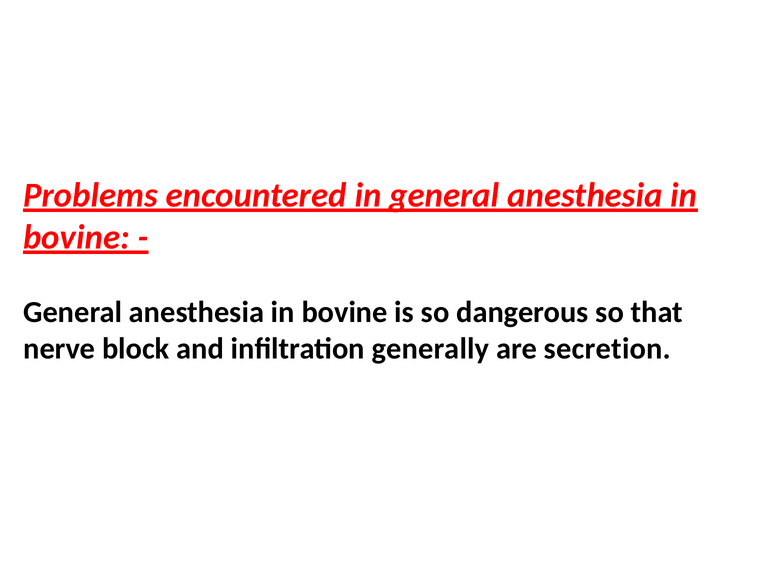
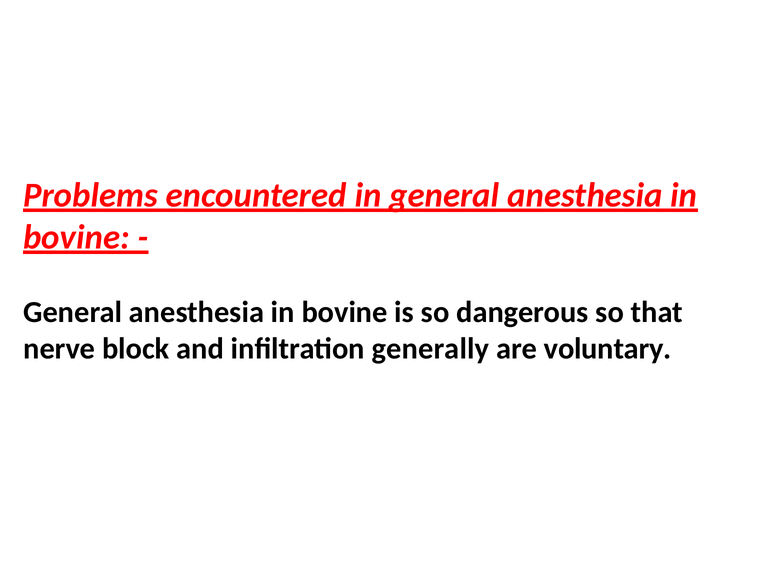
secretion: secretion -> voluntary (608, 349)
